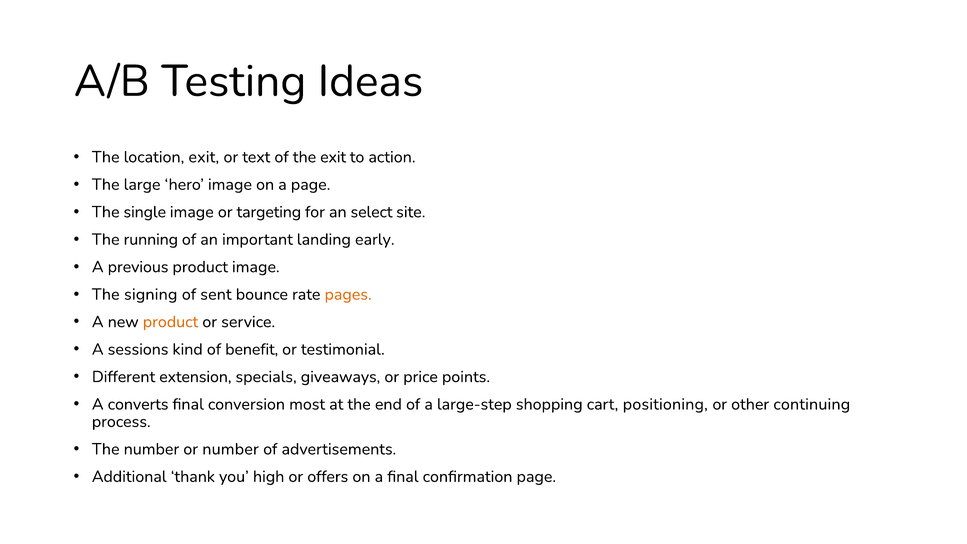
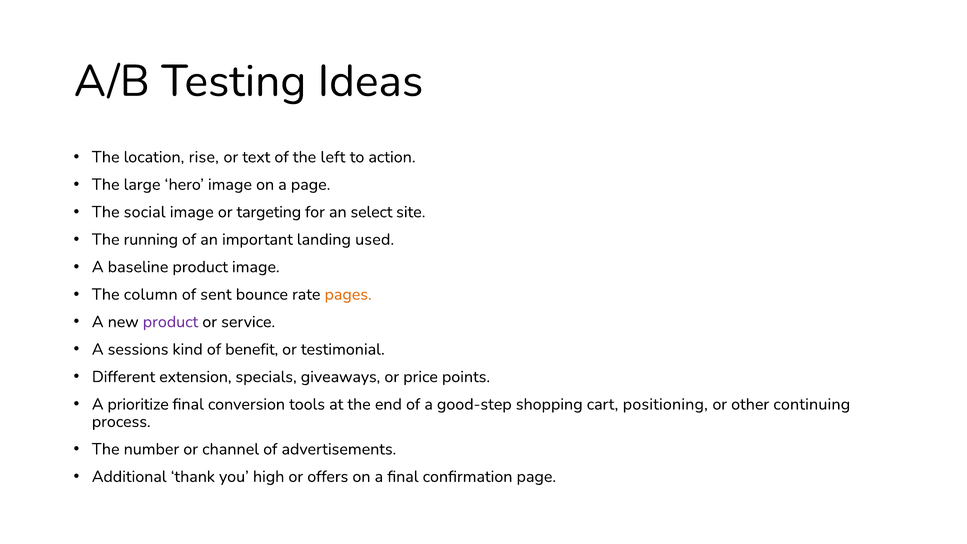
location exit: exit -> rise (204, 157)
the exit: exit -> left (333, 157)
single: single -> social (145, 212)
early: early -> used (375, 239)
previous: previous -> baseline (138, 267)
signing: signing -> column (151, 294)
product colour: orange -> purple (170, 322)
converts: converts -> prioritize (138, 404)
most: most -> tools (307, 404)
large-step: large-step -> good-step (474, 404)
or number: number -> channel (231, 449)
